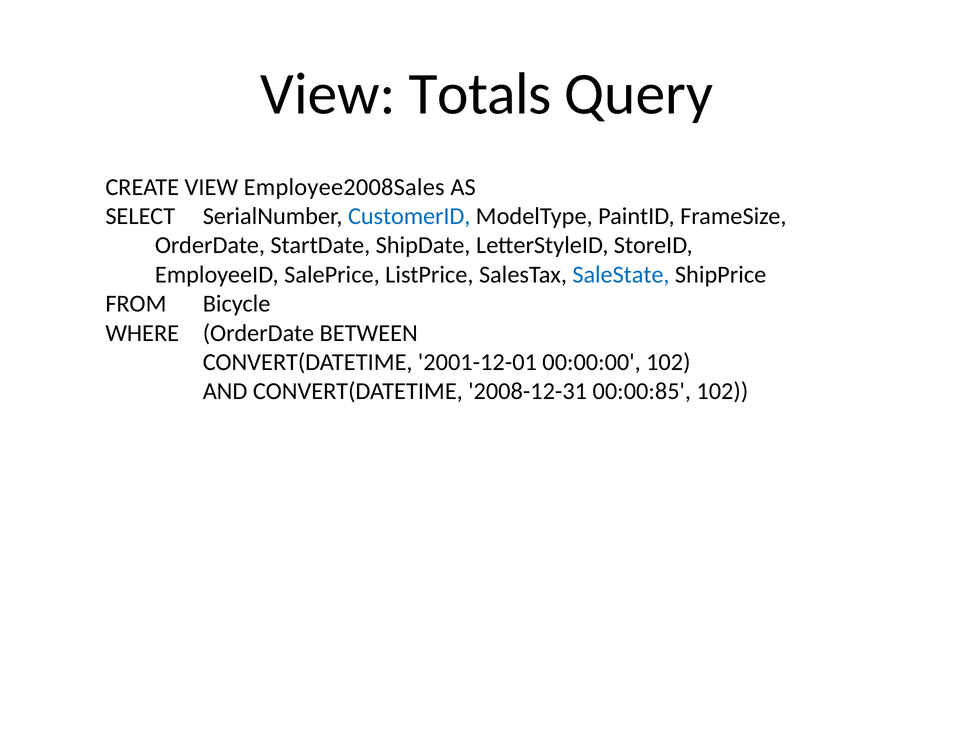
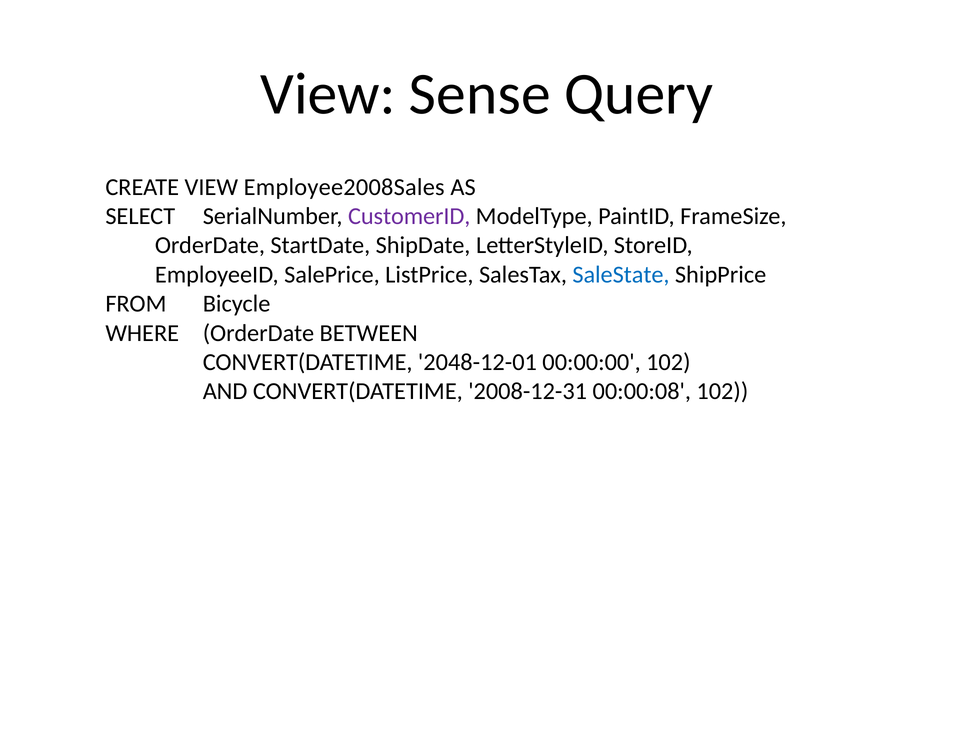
Totals: Totals -> Sense (480, 94)
CustomerID colour: blue -> purple (409, 216)
2001-12-01: 2001-12-01 -> 2048-12-01 (477, 363)
00:00:85: 00:00:85 -> 00:00:08 (642, 392)
